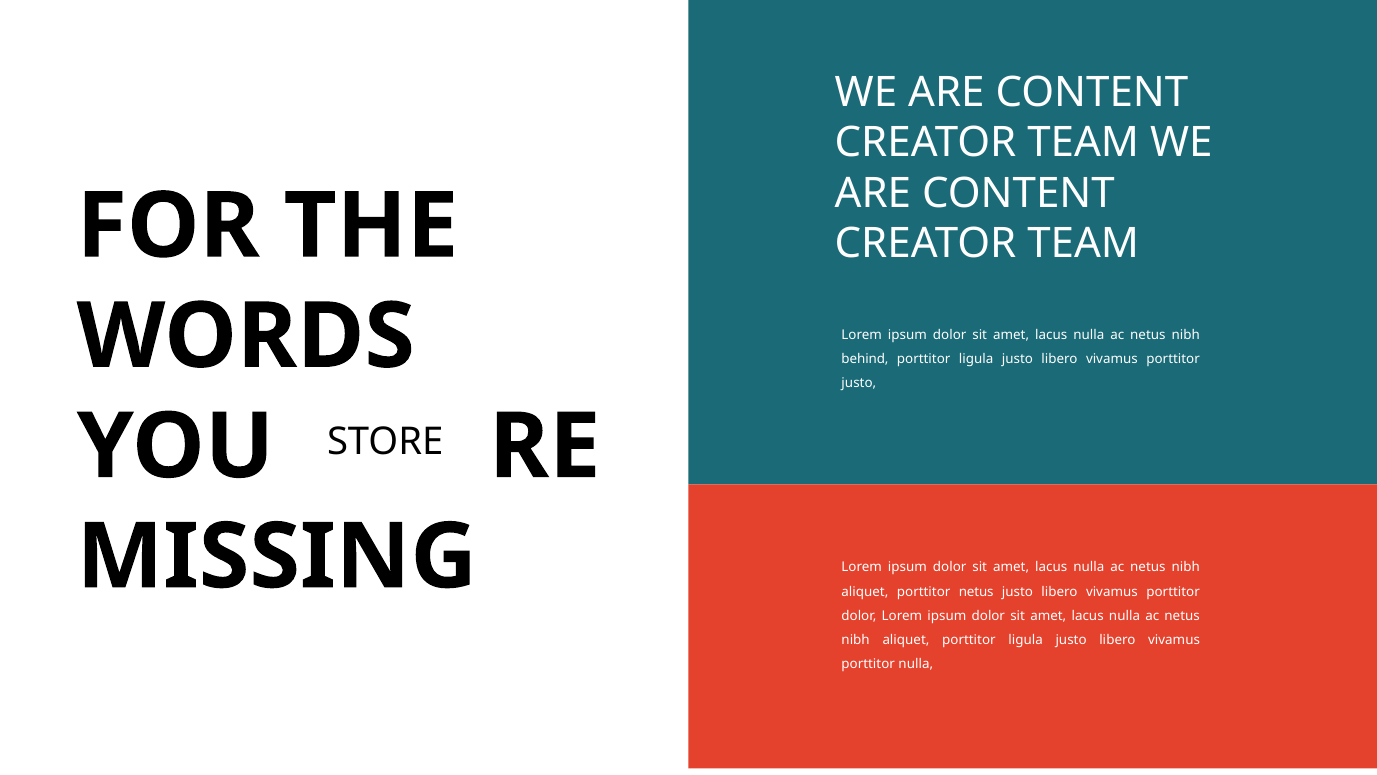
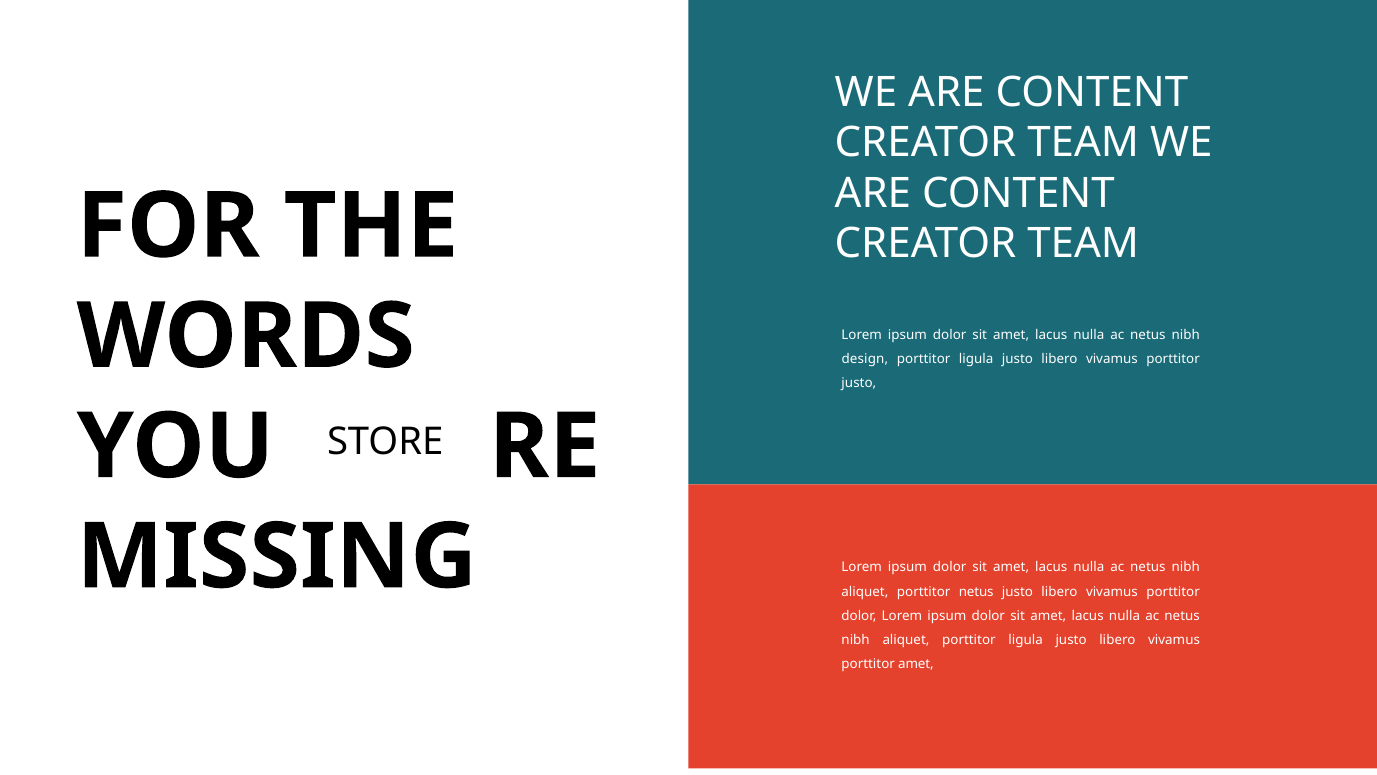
behind: behind -> design (865, 359)
porttitor nulla: nulla -> amet (916, 664)
